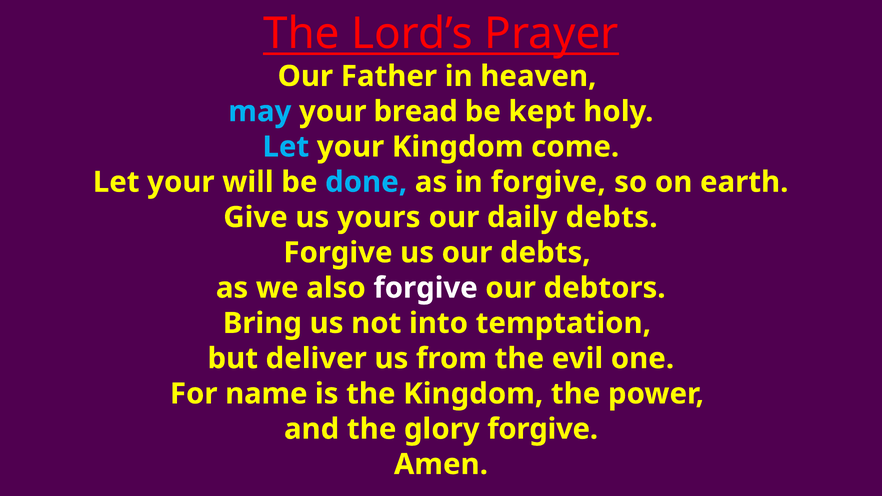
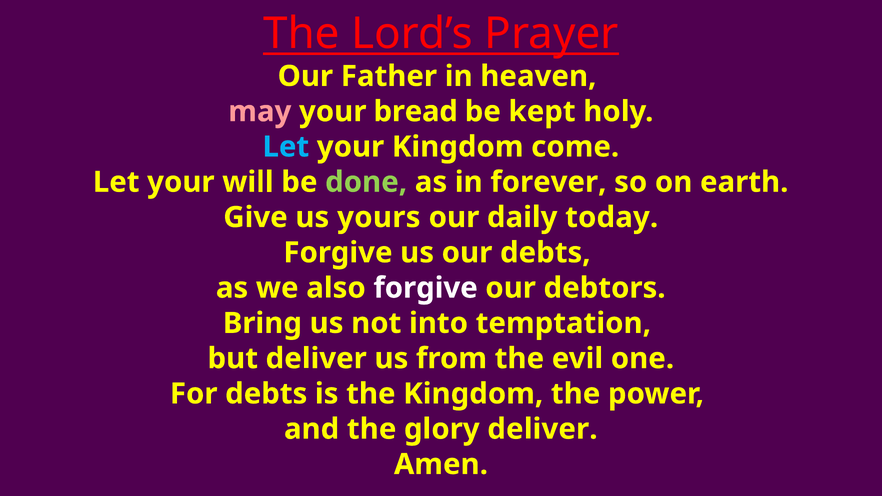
may colour: light blue -> pink (260, 112)
done colour: light blue -> light green (366, 182)
in forgive: forgive -> forever (548, 182)
daily debts: debts -> today (612, 217)
For name: name -> debts (266, 394)
glory forgive: forgive -> deliver (542, 429)
